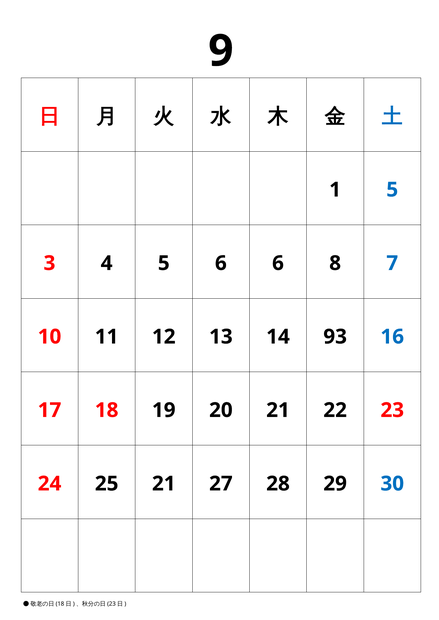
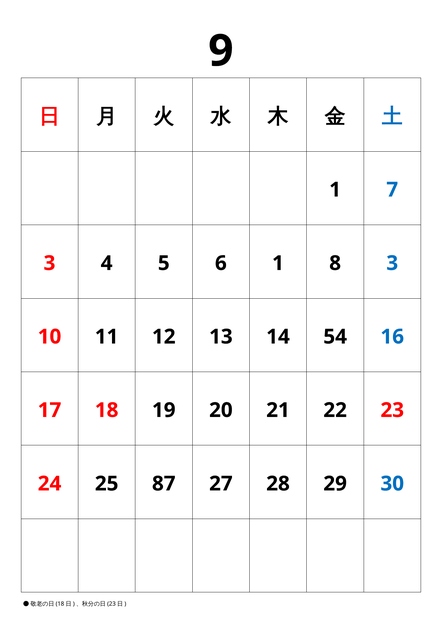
1 5: 5 -> 7 (392, 190)
6 6: 6 -> 1 (278, 264)
8 7: 7 -> 3 (392, 264)
93: 93 -> 54 (335, 337)
25 21: 21 -> 87 (164, 484)
